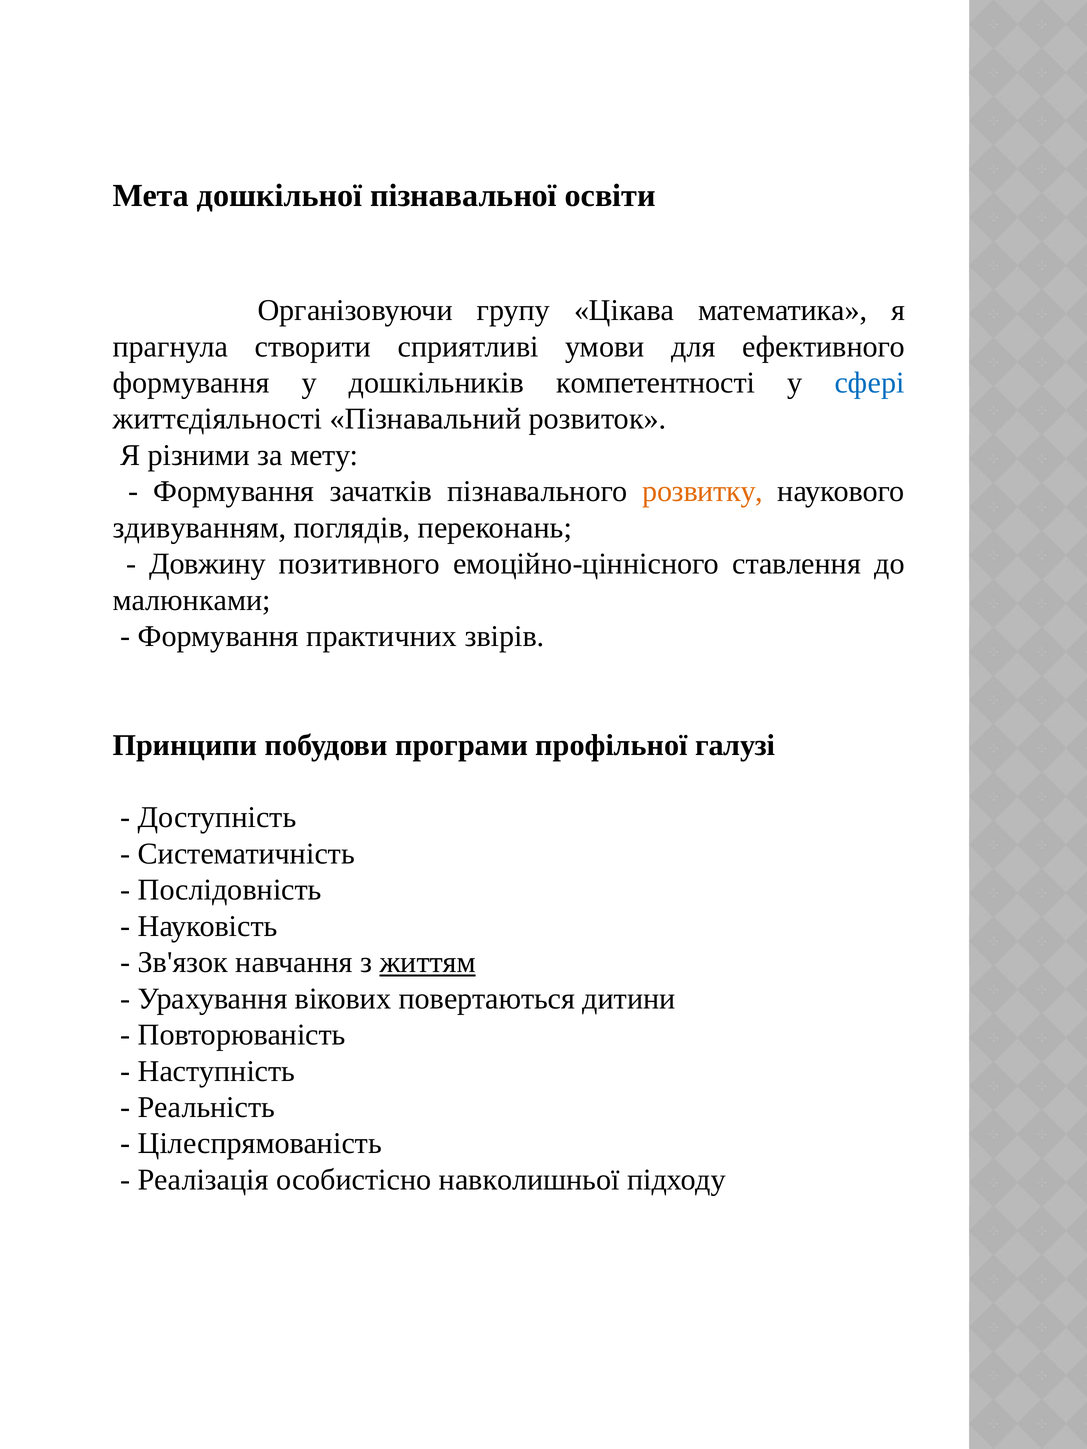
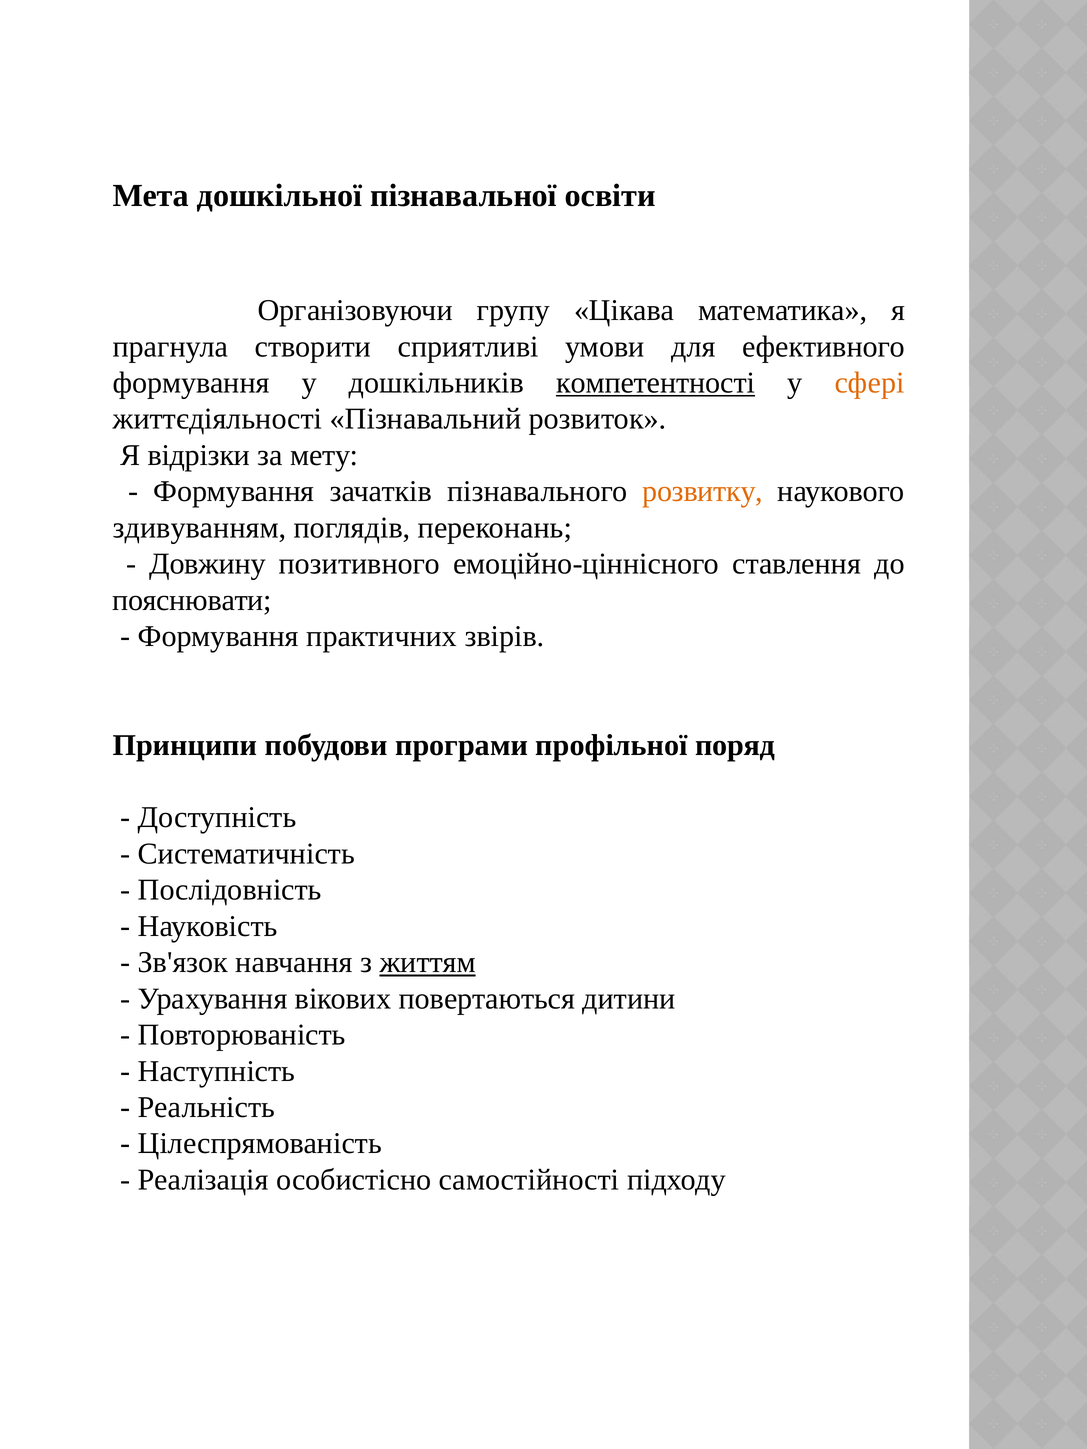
компетентності underline: none -> present (656, 383)
сфері colour: blue -> orange (870, 383)
різними: різними -> відрізки (199, 455)
малюнками: малюнками -> пояснювати (192, 600)
галузі: галузі -> поряд (735, 745)
навколишньої: навколишньої -> самостійності (529, 1180)
